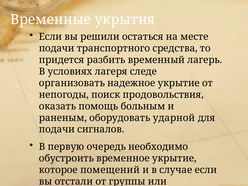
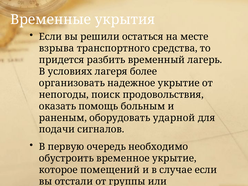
подачи: подачи -> взрыва (57, 48)
следе: следе -> более (143, 72)
